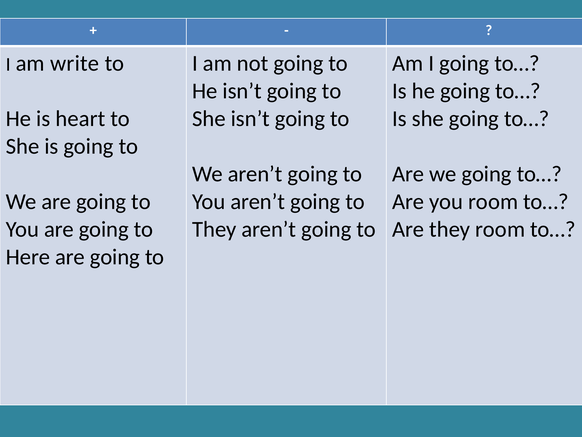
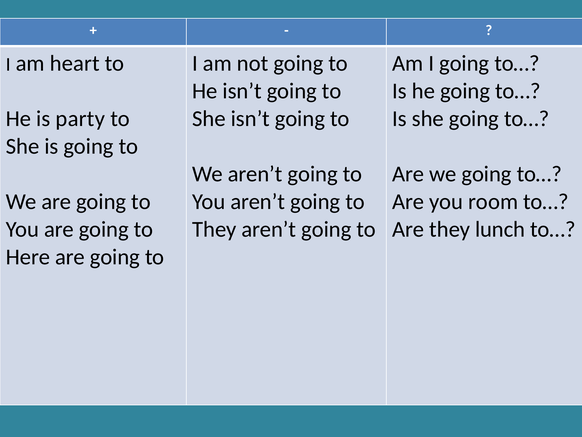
write: write -> heart (75, 63)
heart: heart -> party (80, 118)
they room: room -> lunch (500, 229)
